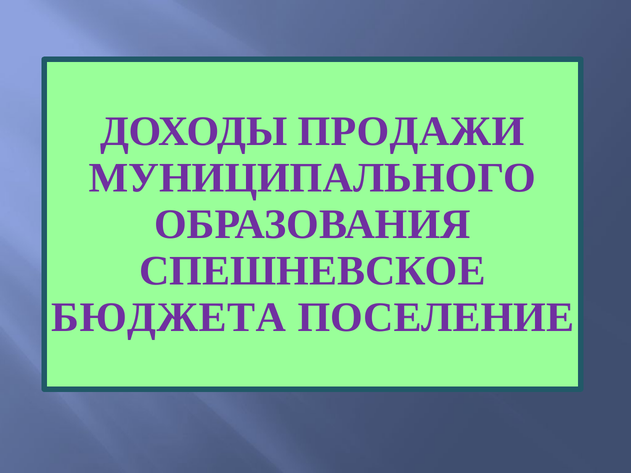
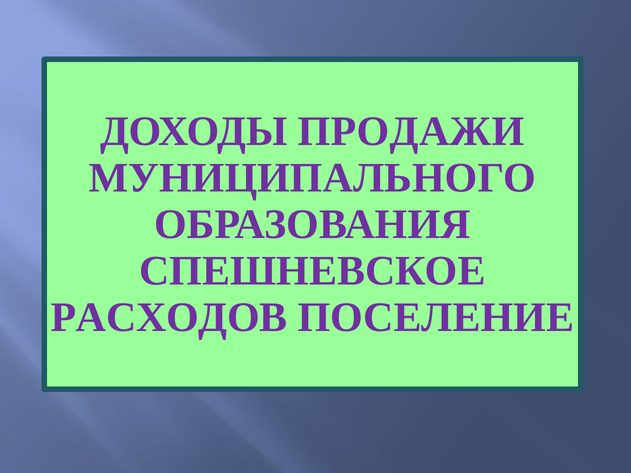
БЮДЖЕТА: БЮДЖЕТА -> РАСХОДОВ (169, 318)
